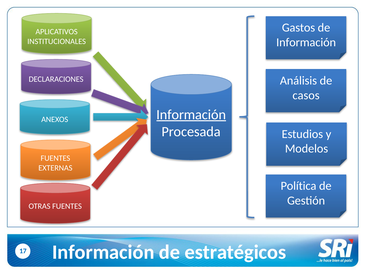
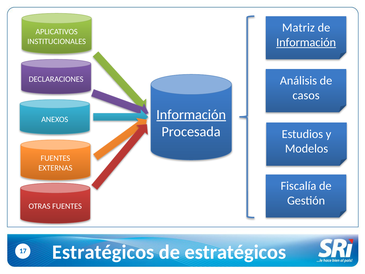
Gastos: Gastos -> Matriz (298, 28)
Información underline: none -> present (306, 42)
Política: Política -> Fiscalía (298, 186)
17 Información: Información -> Estratégicos (103, 252)
